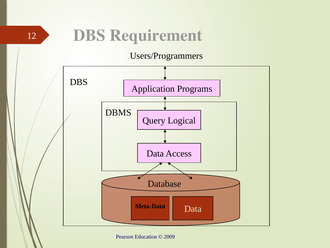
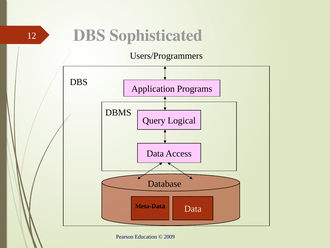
Requirement: Requirement -> Sophisticated (156, 35)
